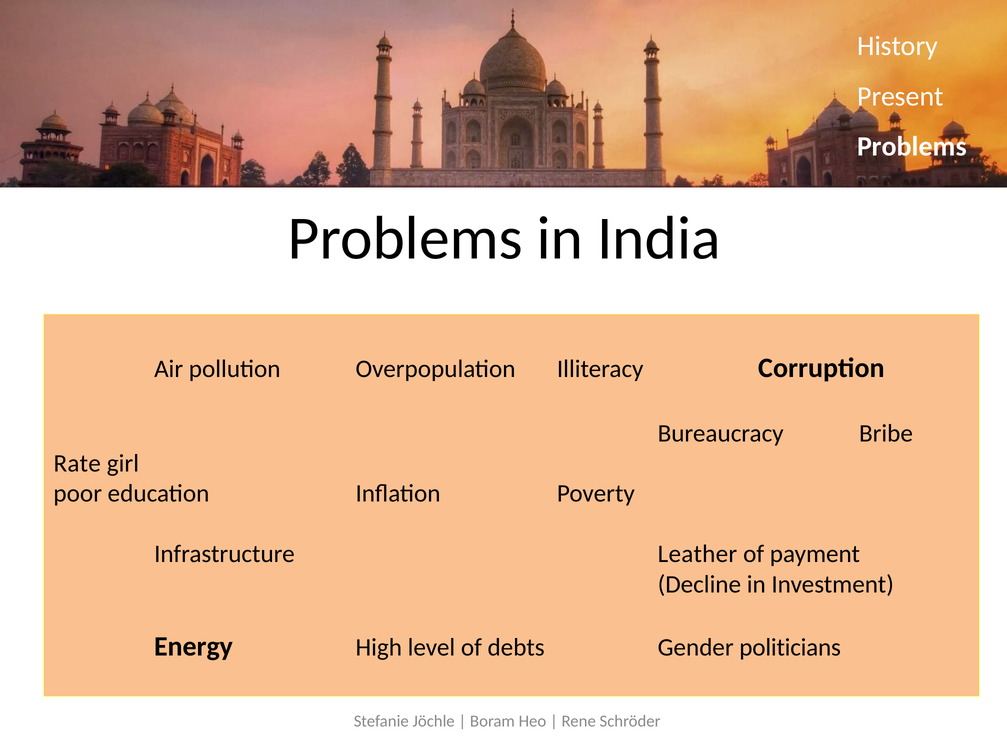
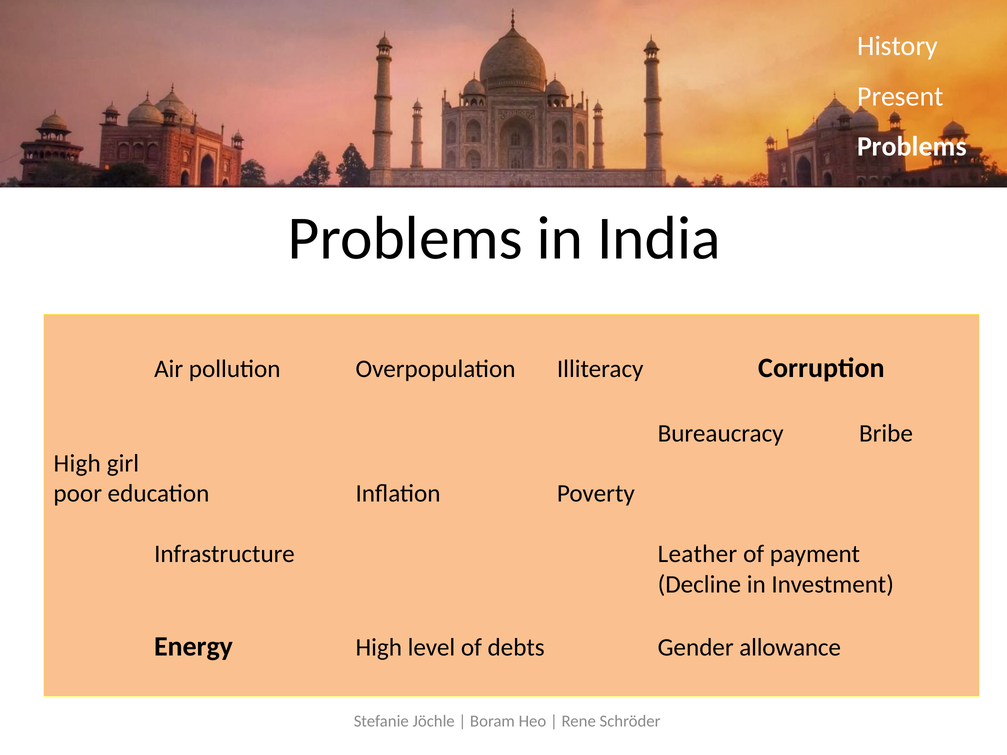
Rate: Rate -> High (77, 464)
politicians: politicians -> allowance (790, 648)
